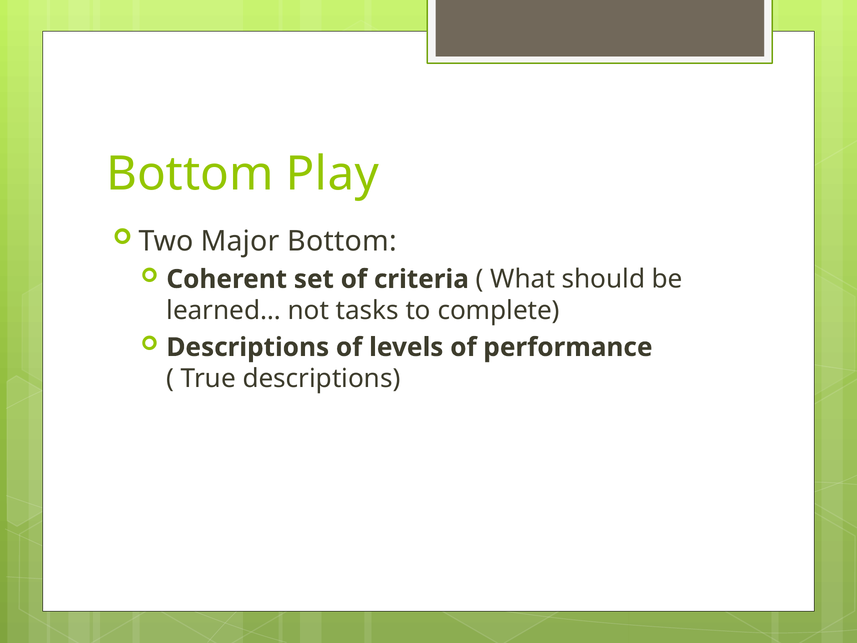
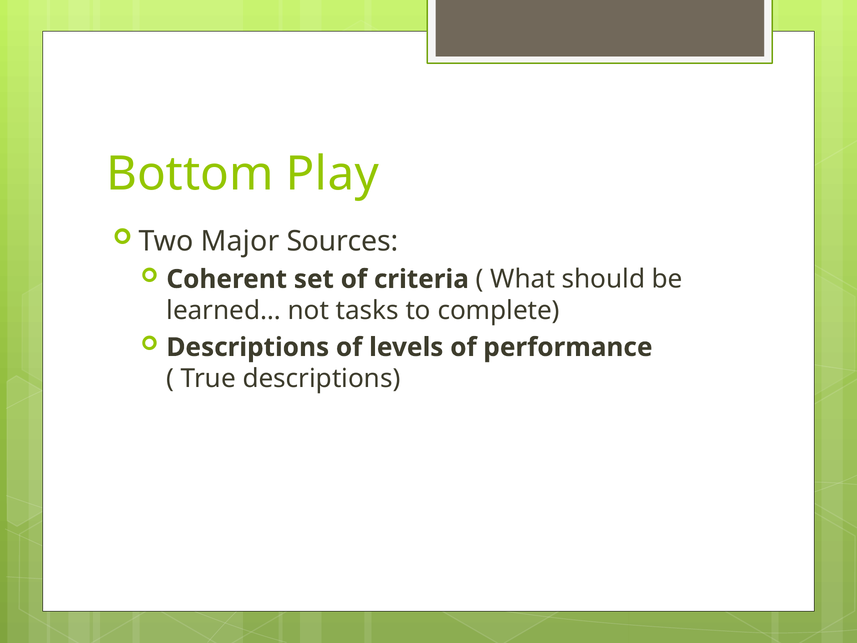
Major Bottom: Bottom -> Sources (342, 241)
